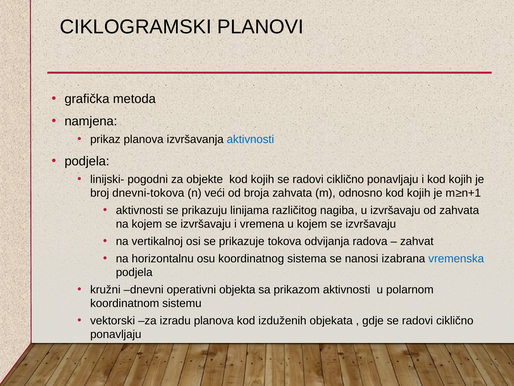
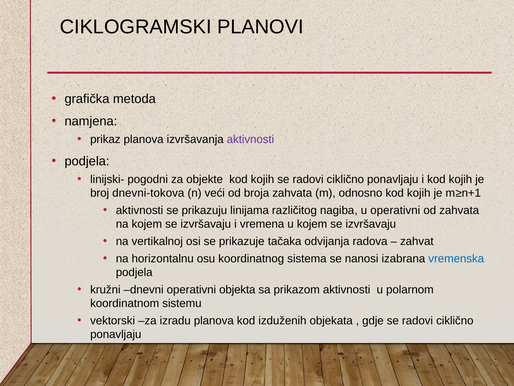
aktivnosti colour: blue -> purple (250, 139)
u izvršavaju: izvršavaju -> operativni (395, 210)
tokova: tokova -> tačaka (285, 241)
